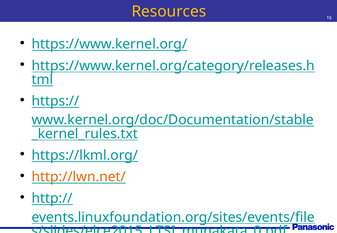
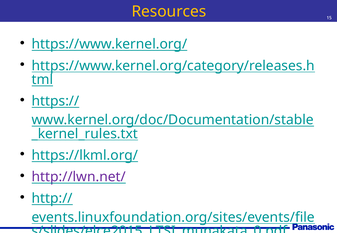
http://lwn.net/ colour: orange -> purple (79, 177)
